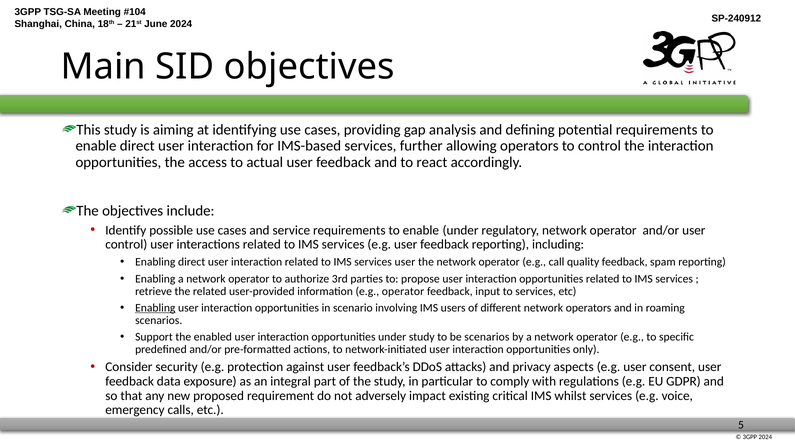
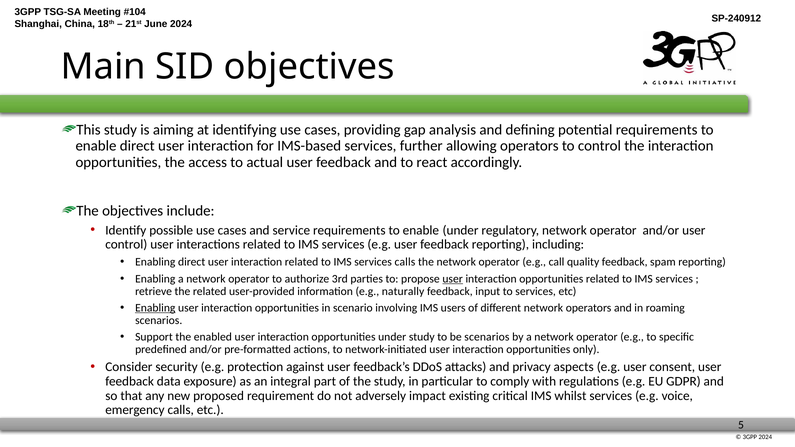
services user: user -> calls (405, 262)
user underline: none -> present (453, 279)
e.g operator: operator -> naturally (403, 291)
